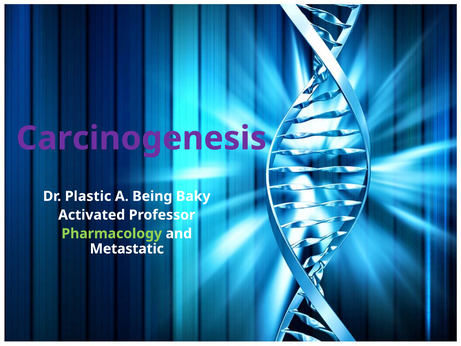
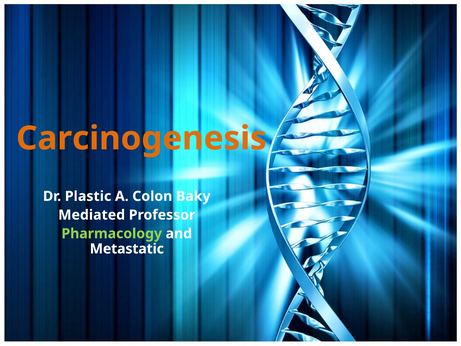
Carcinogenesis colour: purple -> orange (141, 138)
Being: Being -> Colon (152, 196)
Activated: Activated -> Mediated (92, 215)
